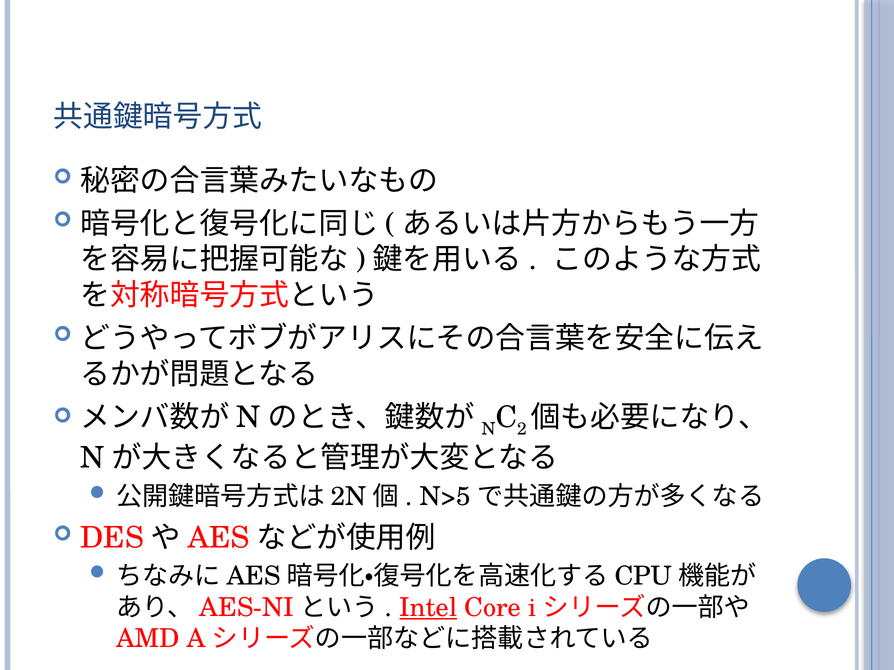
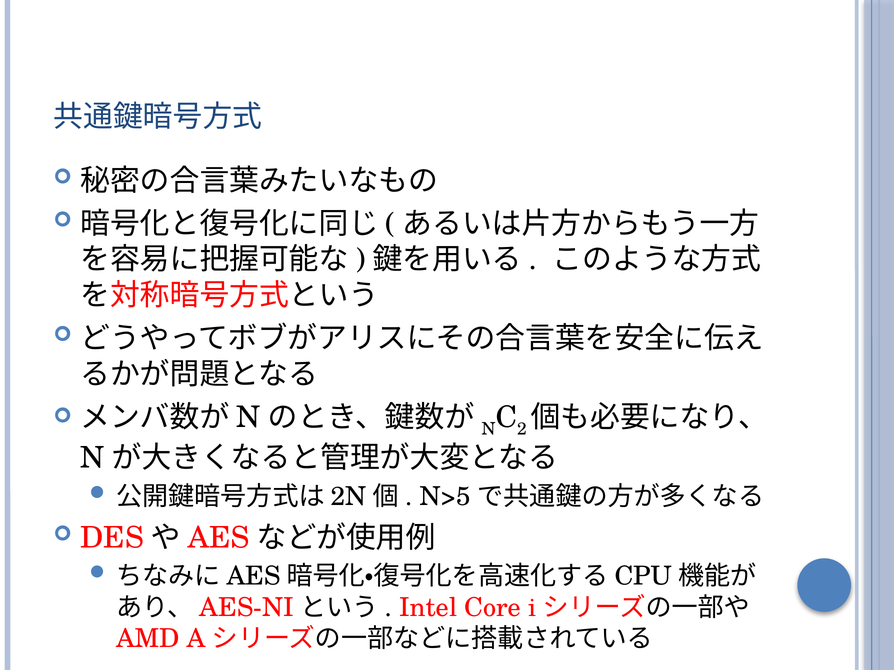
Intel underline: present -> none (428, 608)
